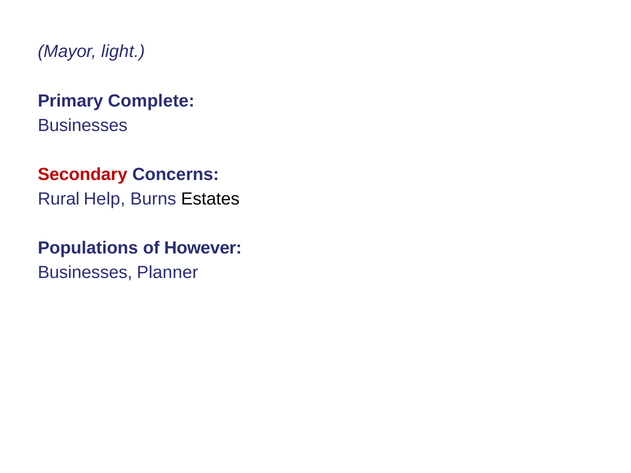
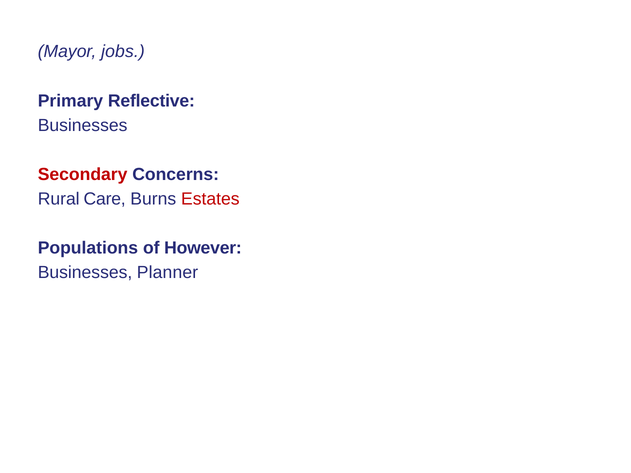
light: light -> jobs (123, 52)
Complete: Complete -> Reflective (151, 101)
Help: Help -> Care (105, 199)
Estates colour: black -> red (210, 199)
